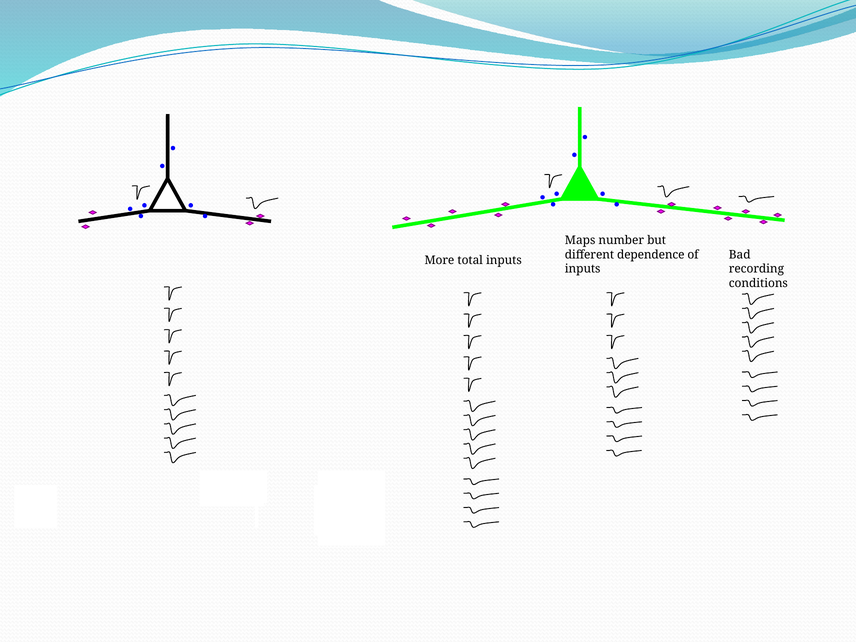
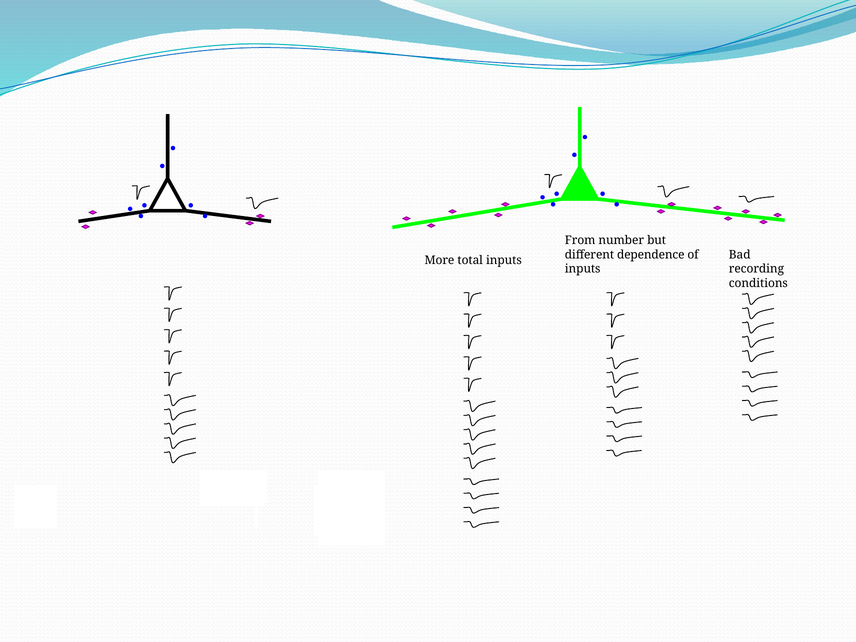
Maps: Maps -> From (580, 240)
